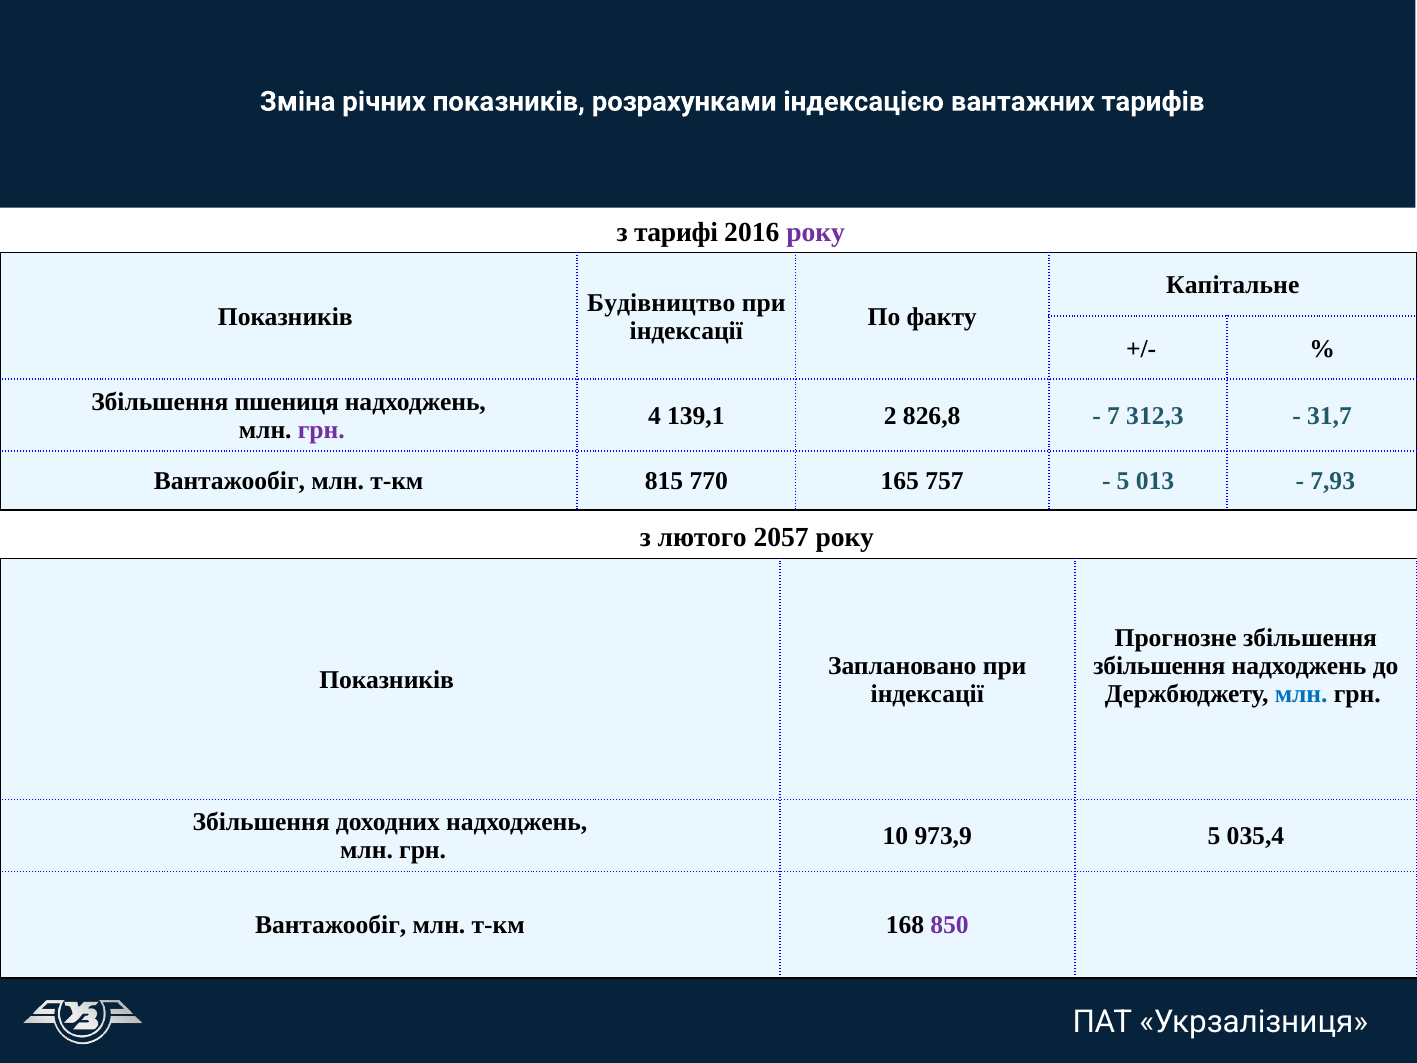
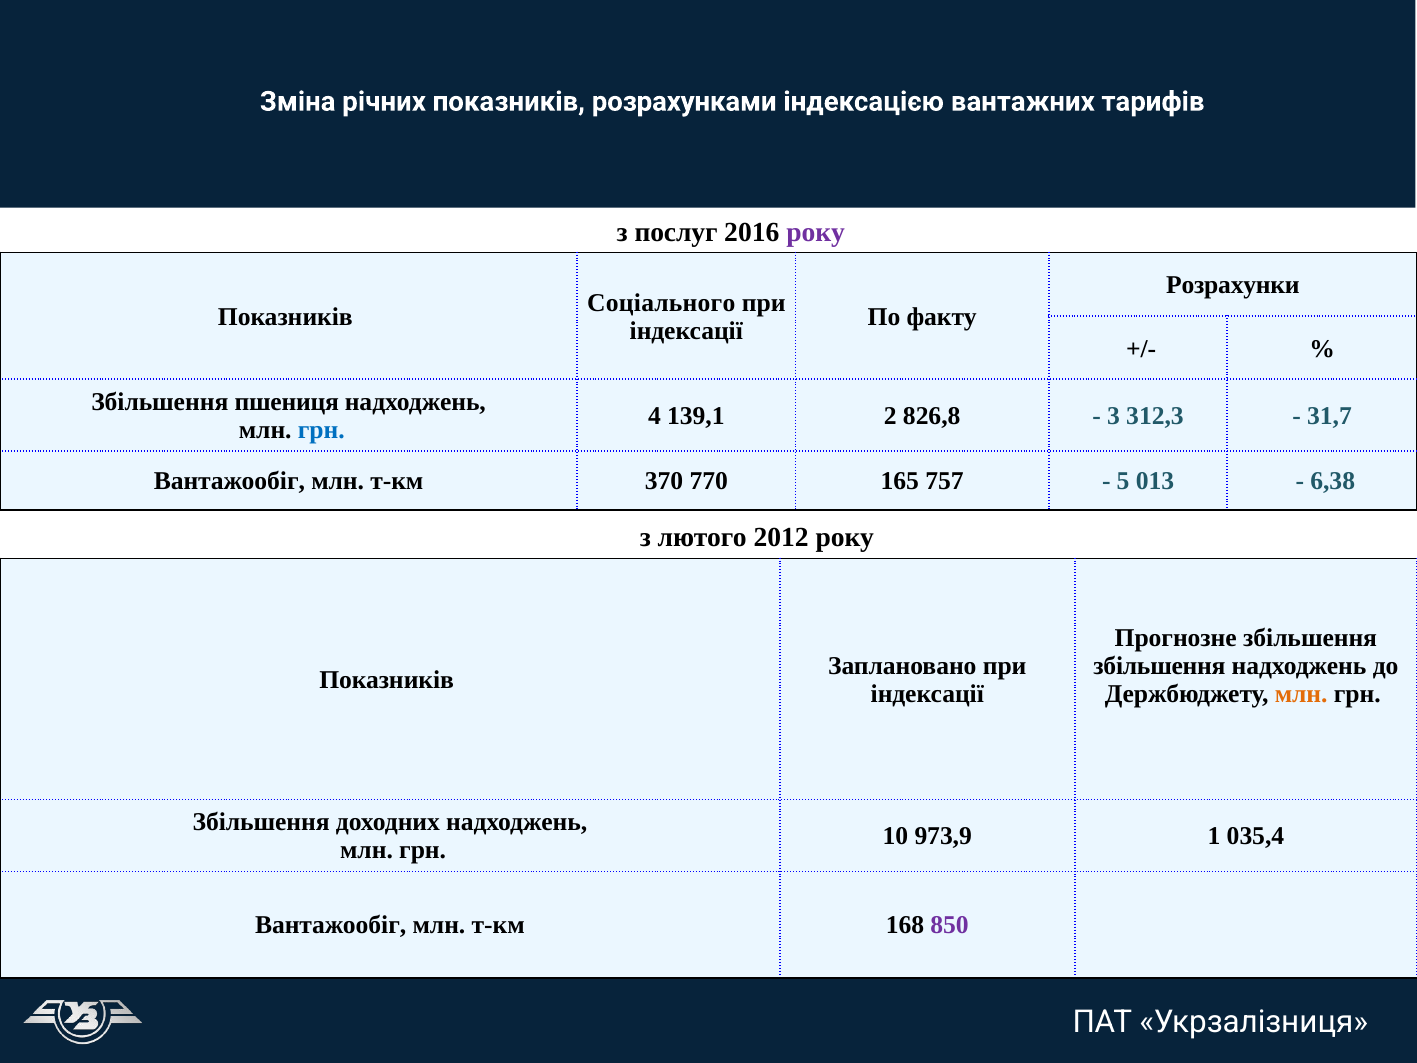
тарифі: тарифі -> послуг (676, 233)
Капітальне: Капітальне -> Розрахунки (1233, 285)
Будівництво: Будівництво -> Соціального (661, 303)
7: 7 -> 3 (1113, 416)
грн colour: purple -> blue (321, 430)
815: 815 -> 370 (664, 481)
7,93: 7,93 -> 6,38 (1333, 481)
2057: 2057 -> 2012 (781, 537)
млн colour: blue -> orange (1301, 694)
973,9 5: 5 -> 1 (1214, 836)
